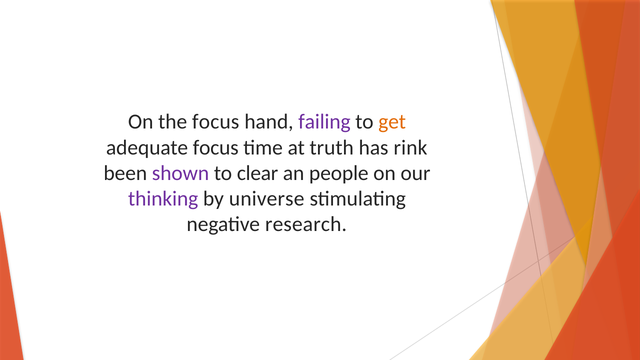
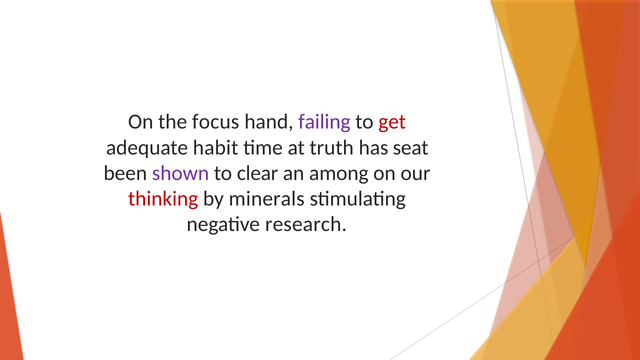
get colour: orange -> red (392, 122)
adequate focus: focus -> habit (216, 147)
rink: rink -> seat (411, 147)
people: people -> among (339, 173)
thinking colour: purple -> red (163, 199)
universe: universe -> minerals (267, 199)
